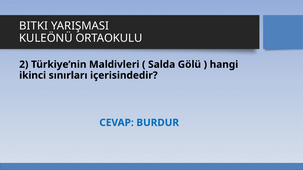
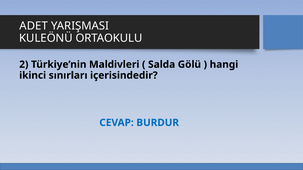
BITKI: BITKI -> ADET (34, 26)
